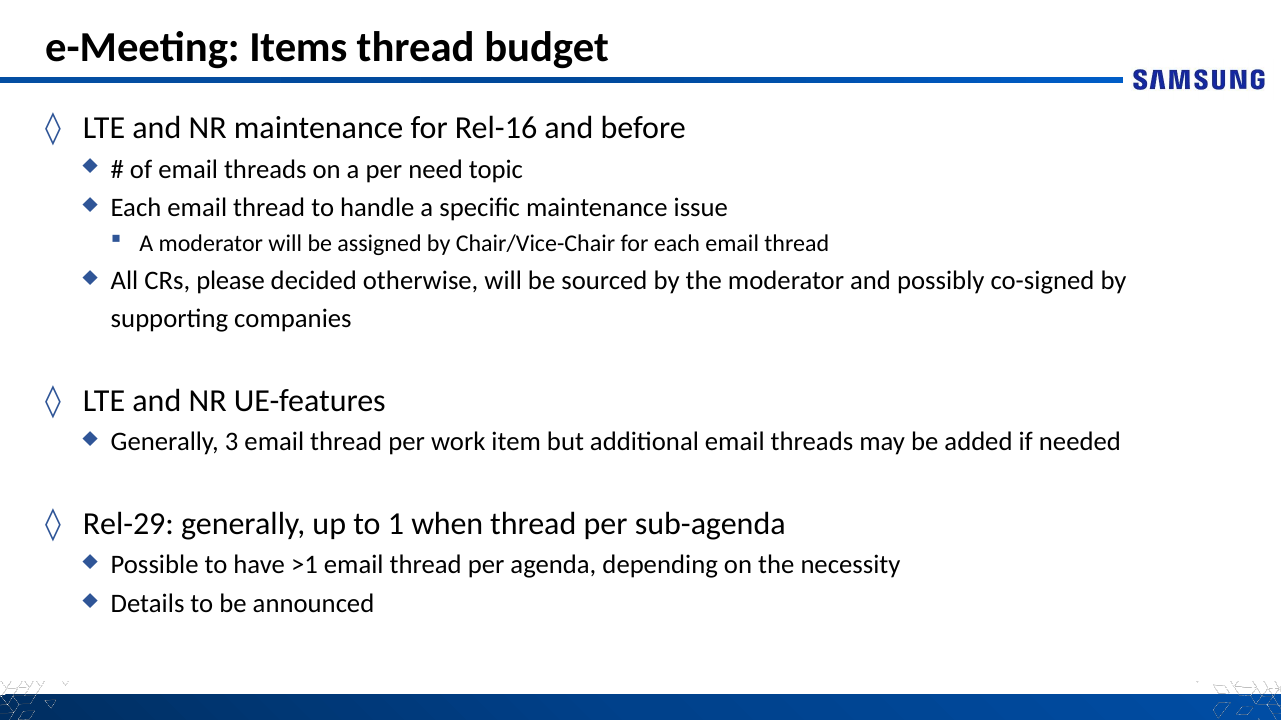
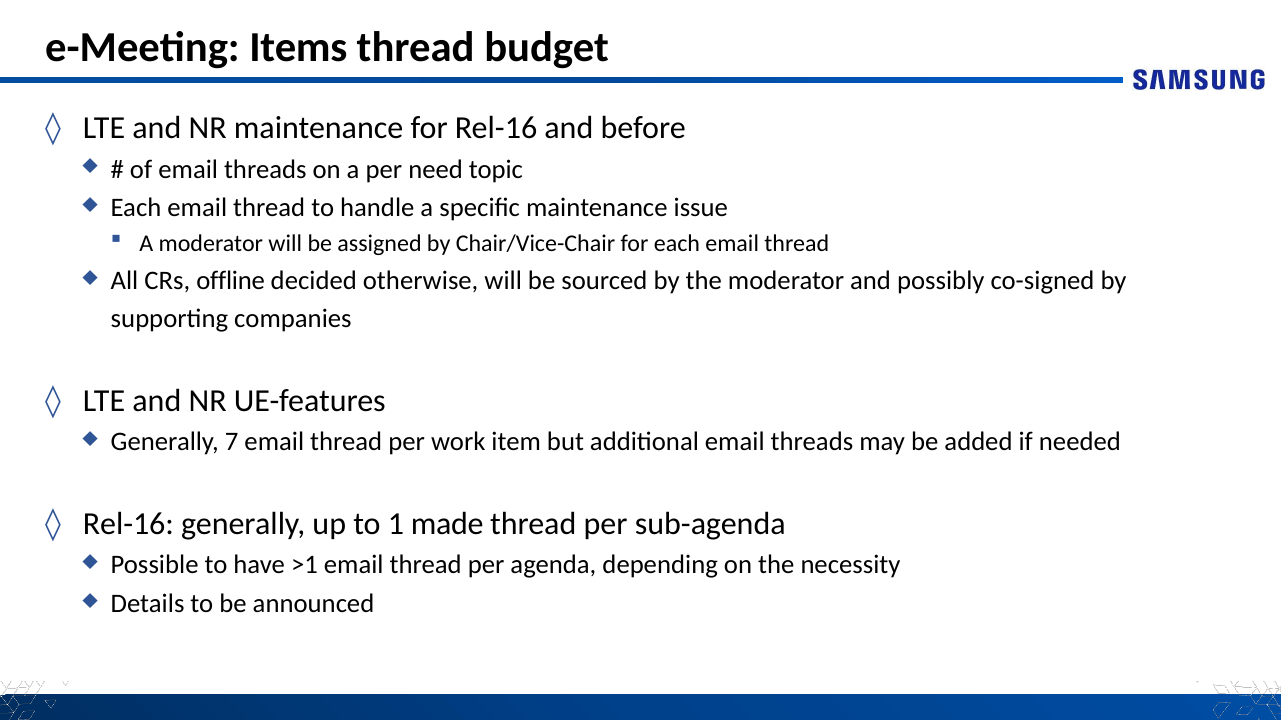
please: please -> offline (231, 281)
3: 3 -> 7 (232, 442)
Rel-29: Rel-29 -> Rel-16 (128, 524)
when: when -> made (447, 524)
